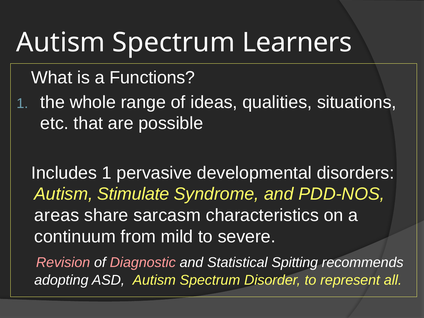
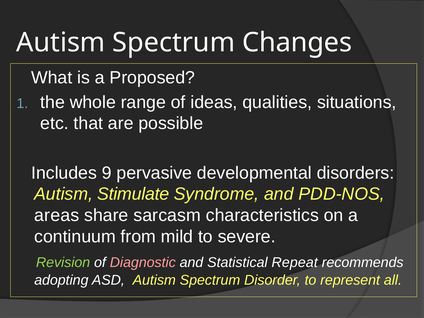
Learners: Learners -> Changes (297, 43)
Functions: Functions -> Proposed (152, 78)
Includes 1: 1 -> 9 (107, 173)
Revision colour: pink -> light green (63, 262)
Spitting: Spitting -> Repeat (295, 262)
